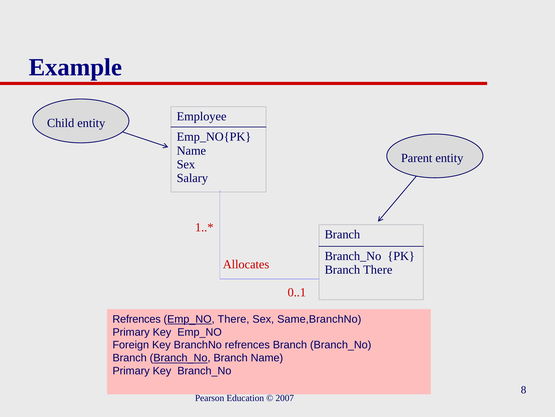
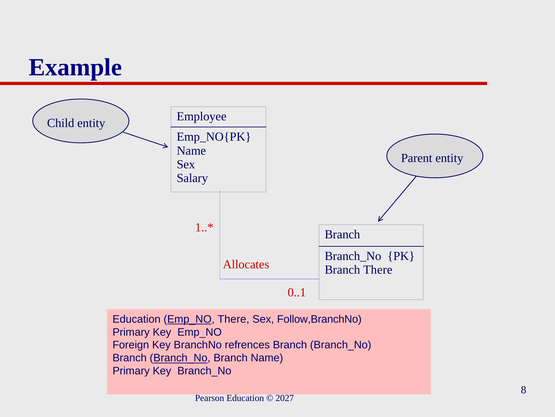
Refrences: Refrences -> Education (137, 319)
Same,BranchNo: Same,BranchNo -> Follow,BranchNo (319, 319)
2007: 2007 -> 2027 (285, 397)
